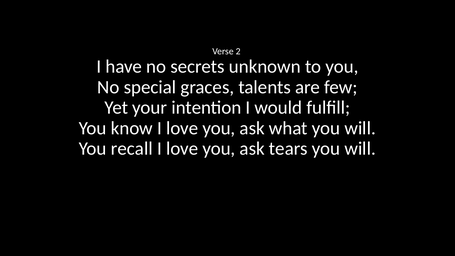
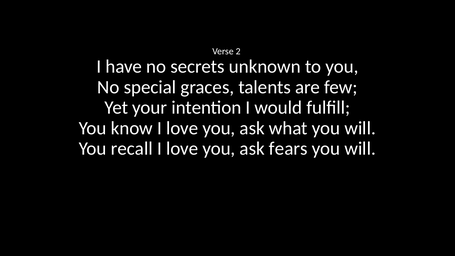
tears: tears -> fears (288, 149)
